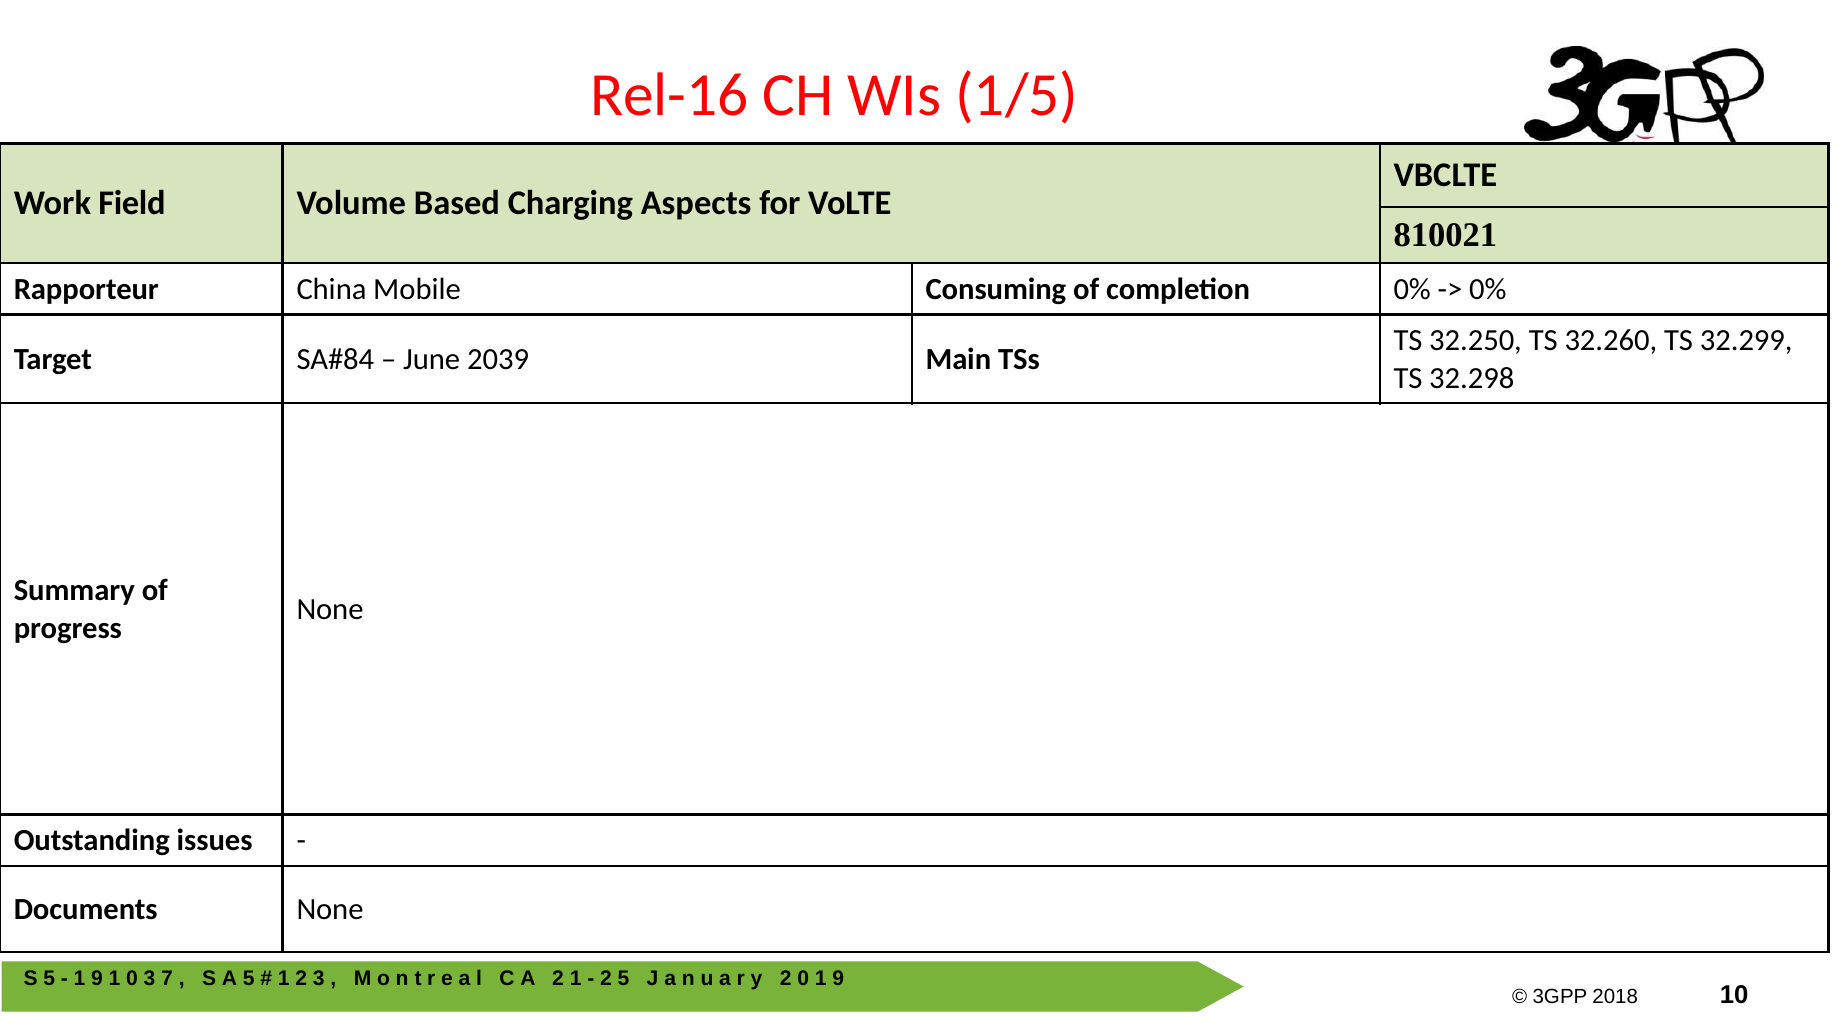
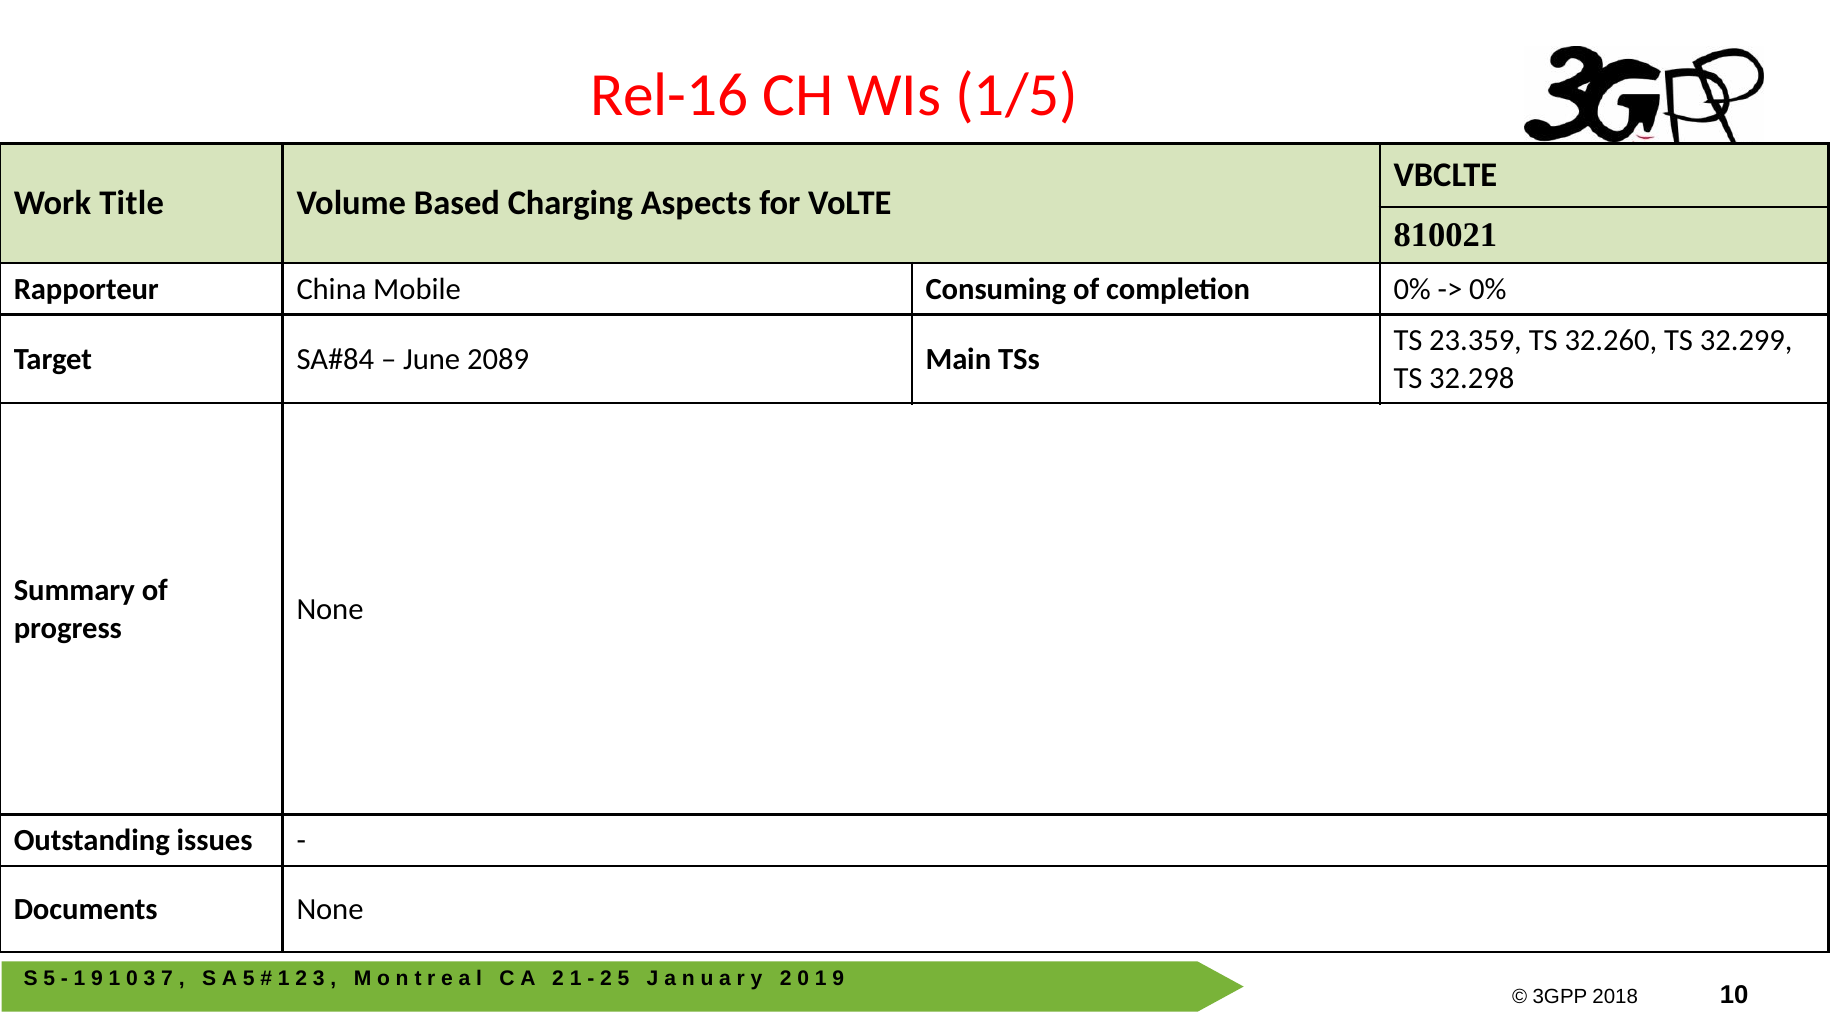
Field: Field -> Title (132, 203)
32.250: 32.250 -> 23.359 (1476, 340)
2039: 2039 -> 2089 (498, 359)
